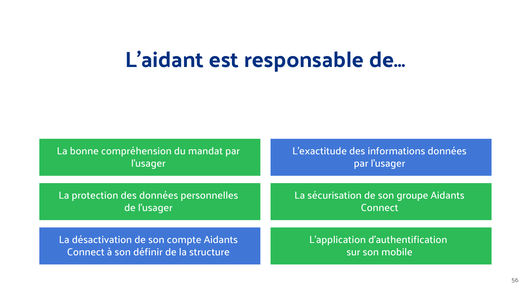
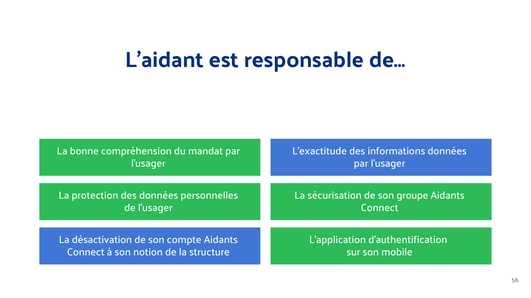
définir: définir -> notion (148, 253)
